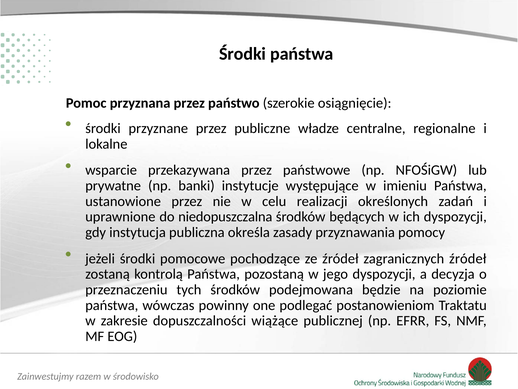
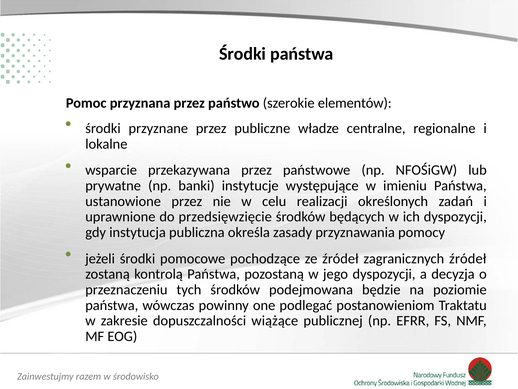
osiągnięcie: osiągnięcie -> elementów (355, 103)
niedopuszczalna: niedopuszczalna -> przedsięwzięcie (225, 217)
